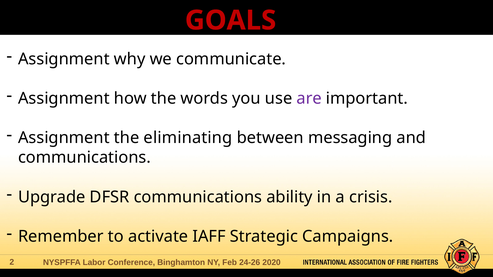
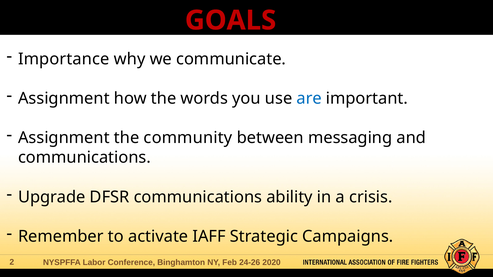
Assignment: Assignment -> Importance (64, 59)
are colour: purple -> blue (309, 99)
eliminating: eliminating -> community (188, 138)
